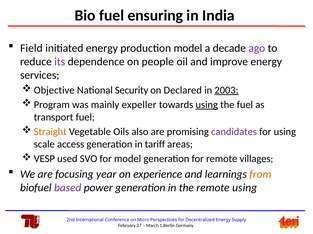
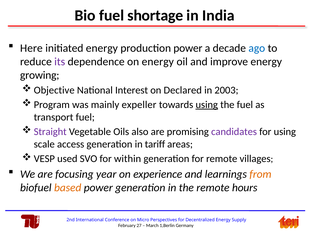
ensuring: ensuring -> shortage (155, 15)
Field: Field -> Here (31, 48)
production model: model -> power (188, 48)
ago colour: purple -> blue (257, 48)
on people: people -> energy (158, 62)
services: services -> growing (40, 75)
Security: Security -> Interest (132, 90)
2003 underline: present -> none (226, 90)
Straight colour: orange -> purple (50, 132)
for model: model -> within (128, 159)
based colour: purple -> orange (68, 188)
remote using: using -> hours (245, 188)
